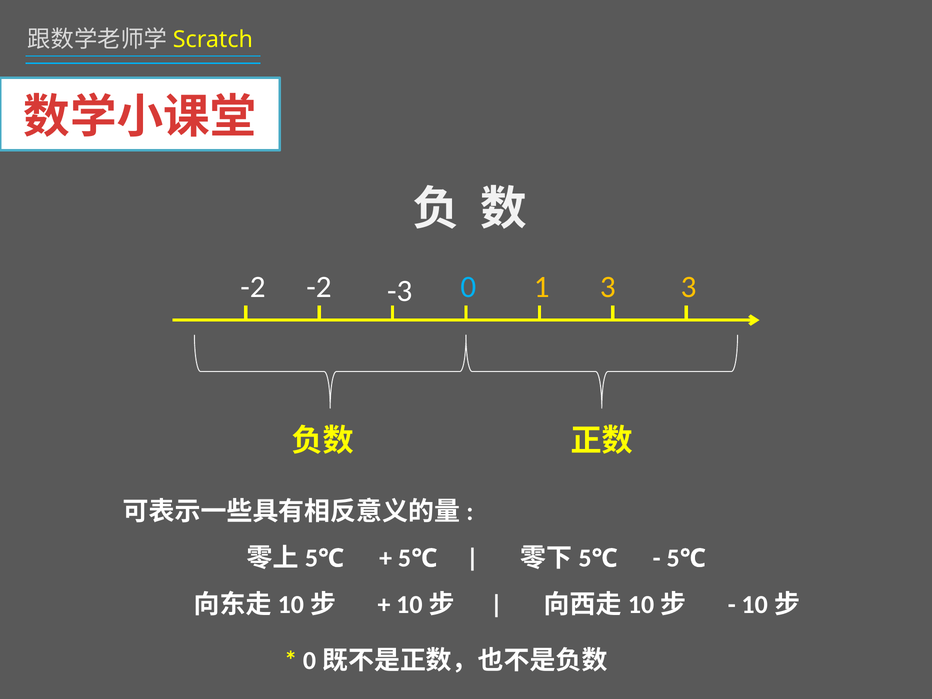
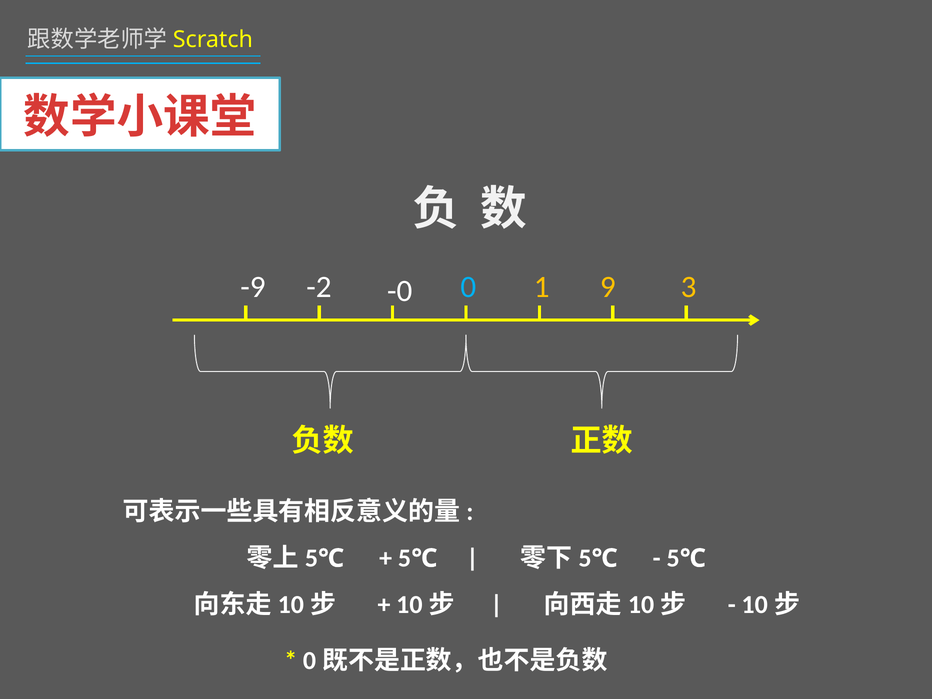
-2: -2 -> -9 (253, 287)
1 3: 3 -> 9 (608, 287)
-3: -3 -> -0 (400, 291)
